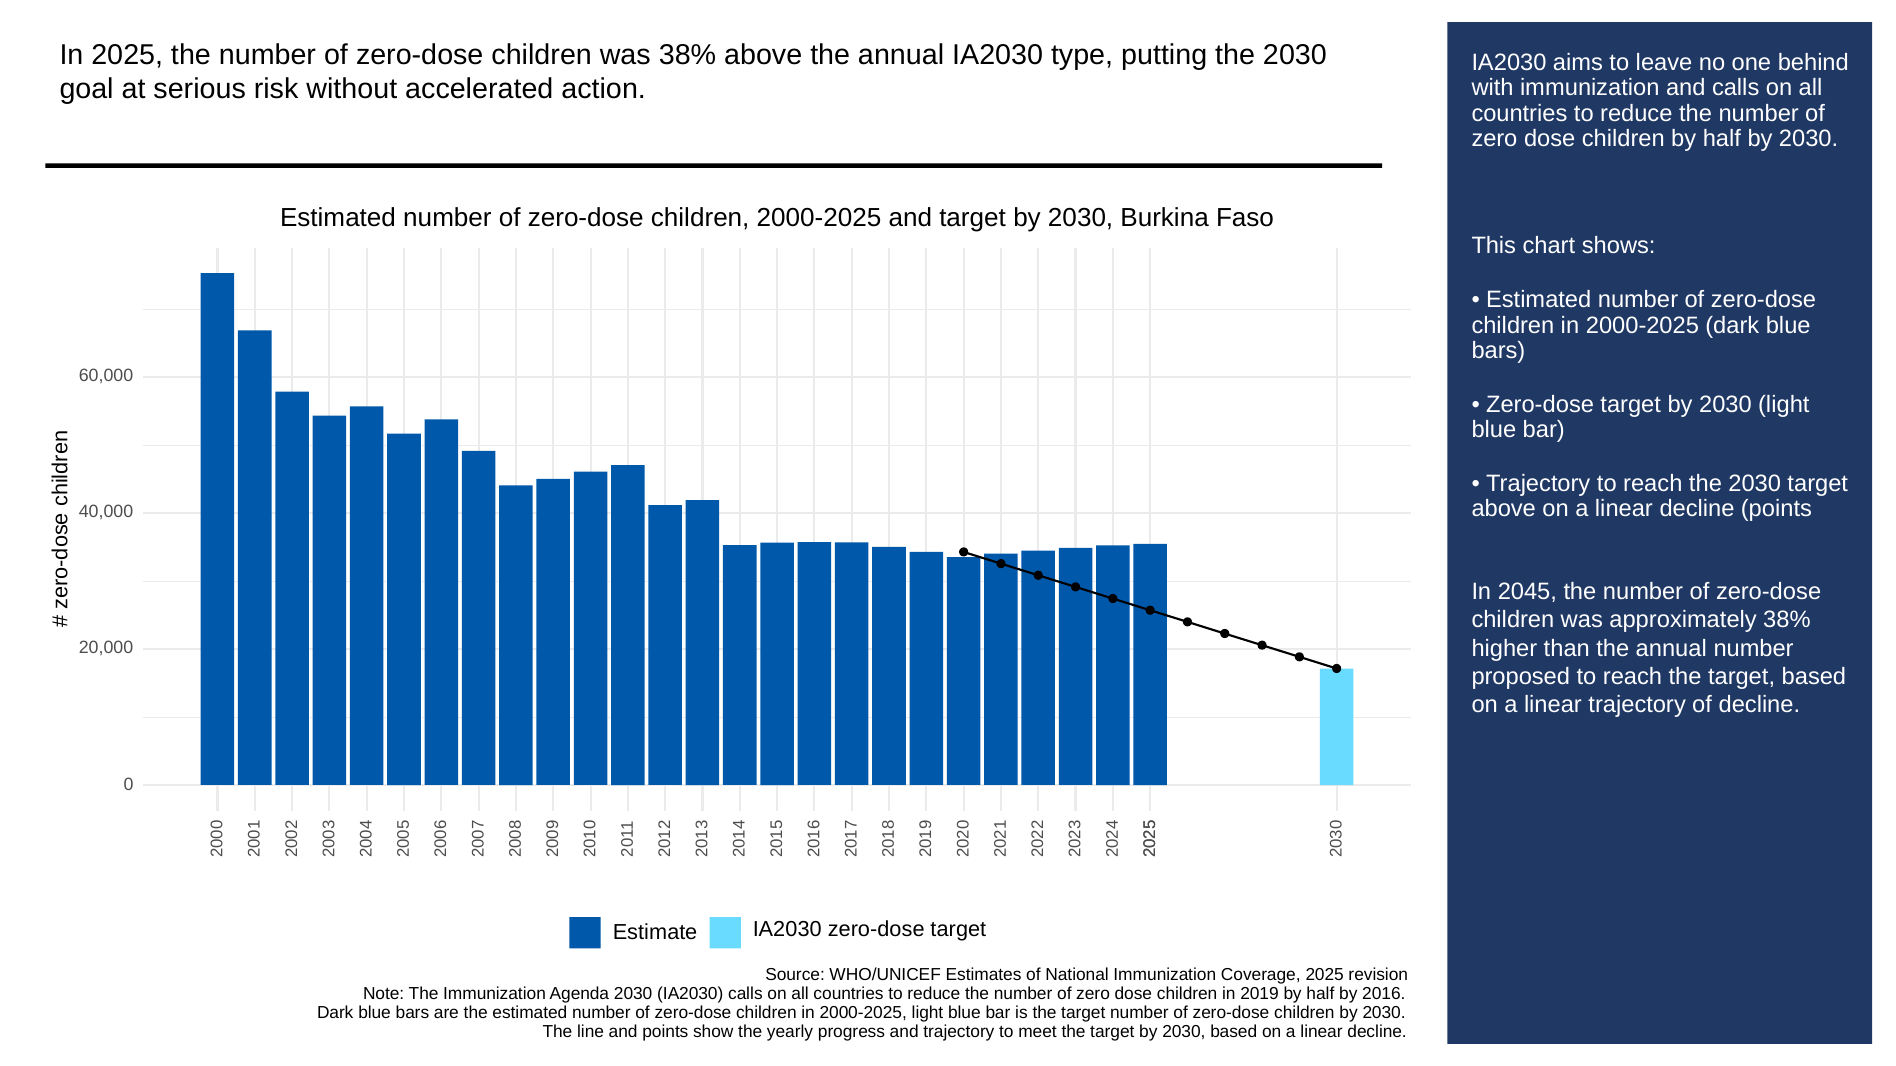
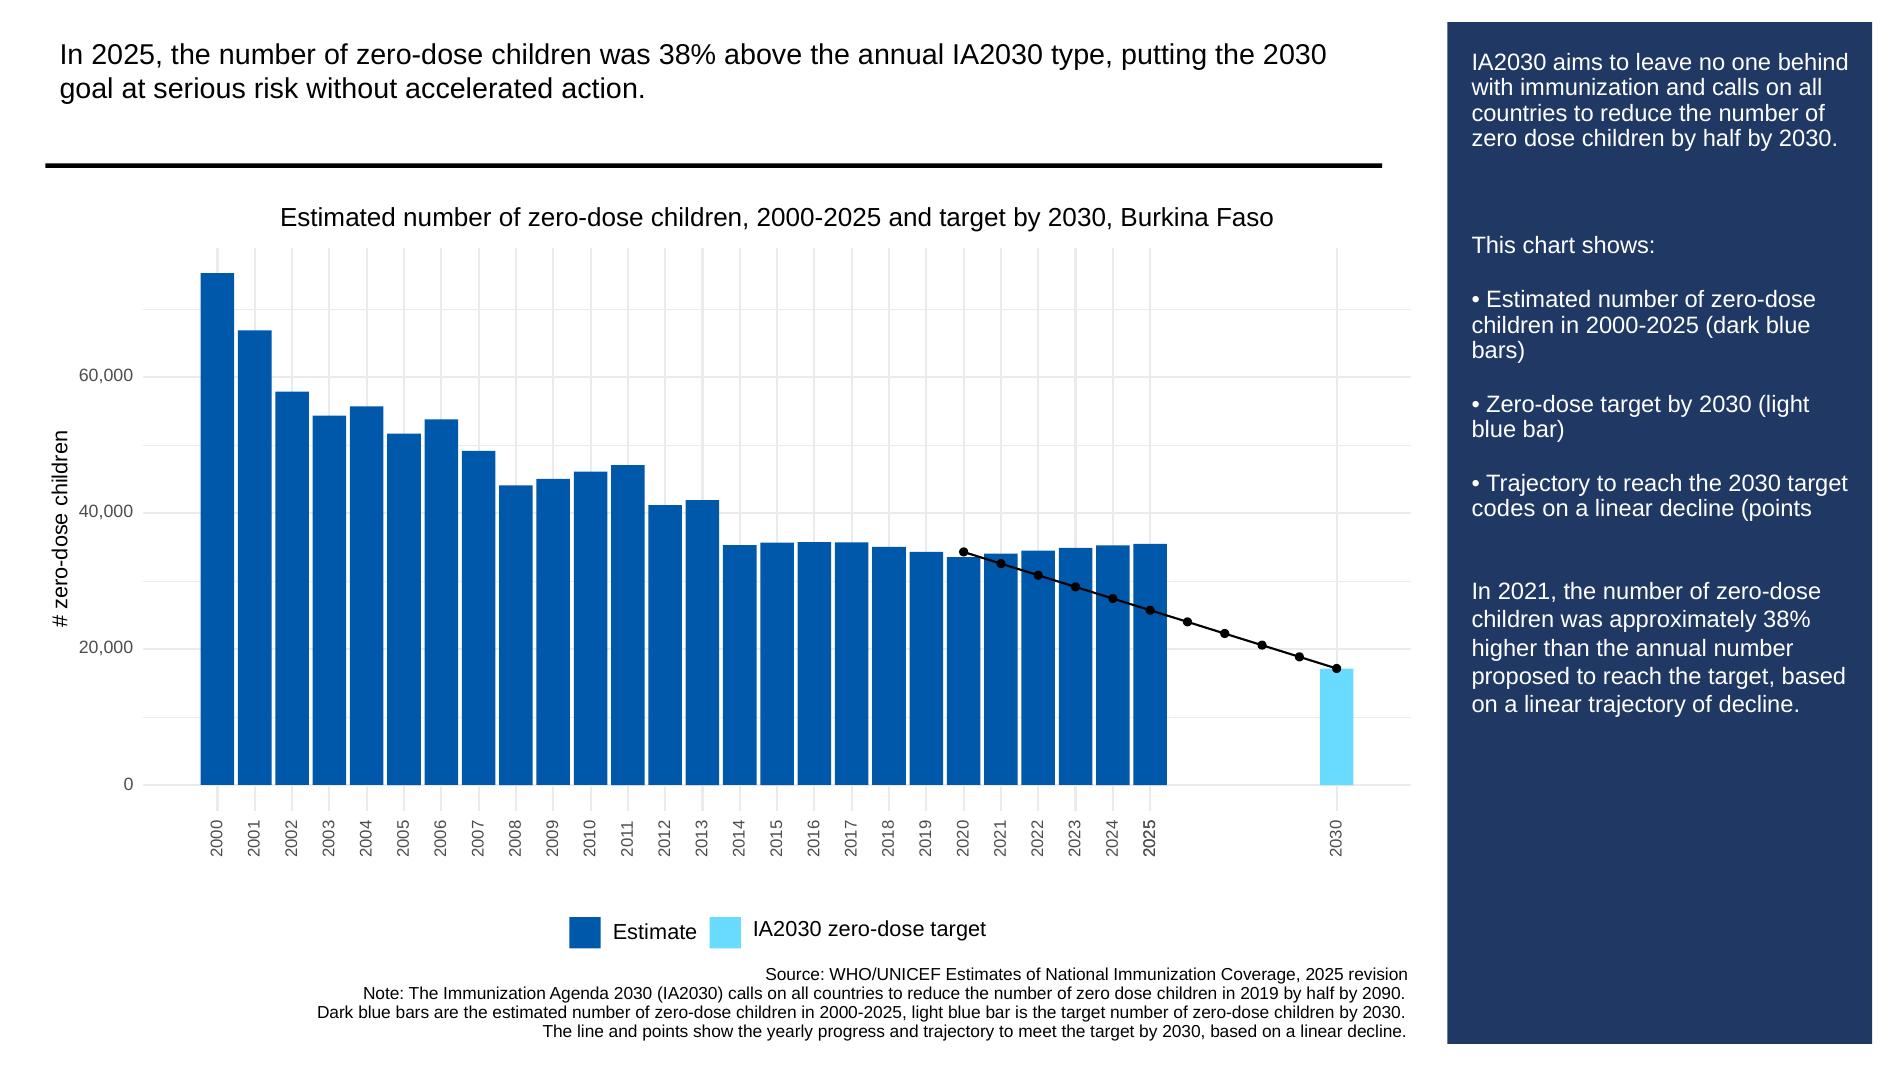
above: above -> codes (1504, 509)
2045: 2045 -> 2021 (1527, 592)
2016: 2016 -> 2090 (1384, 994)
